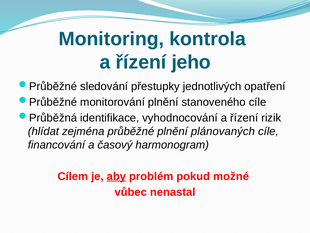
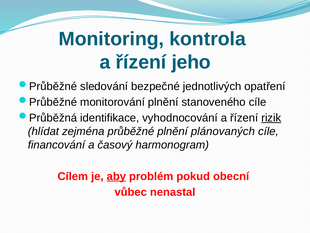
přestupky: přestupky -> bezpečné (155, 86)
rizik underline: none -> present (271, 118)
možné: možné -> obecní (231, 176)
